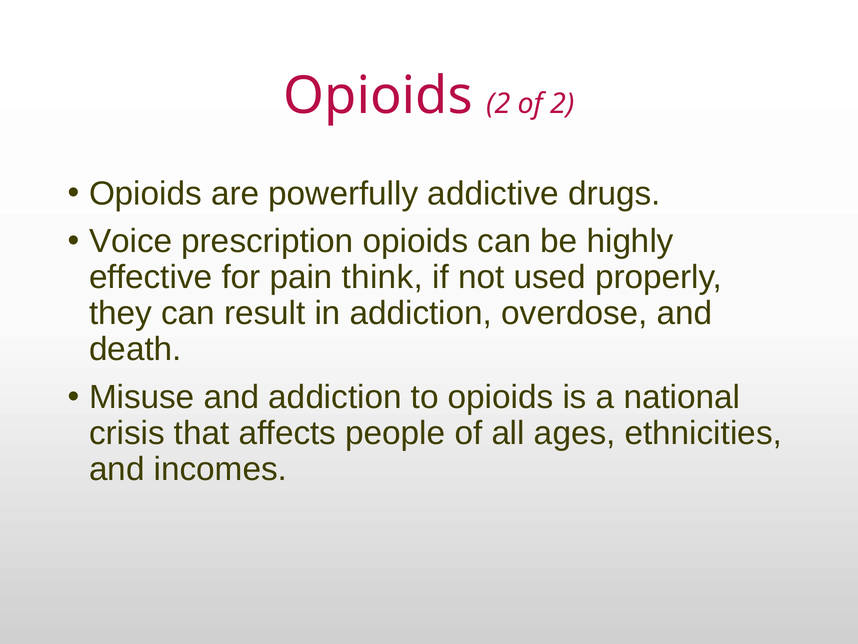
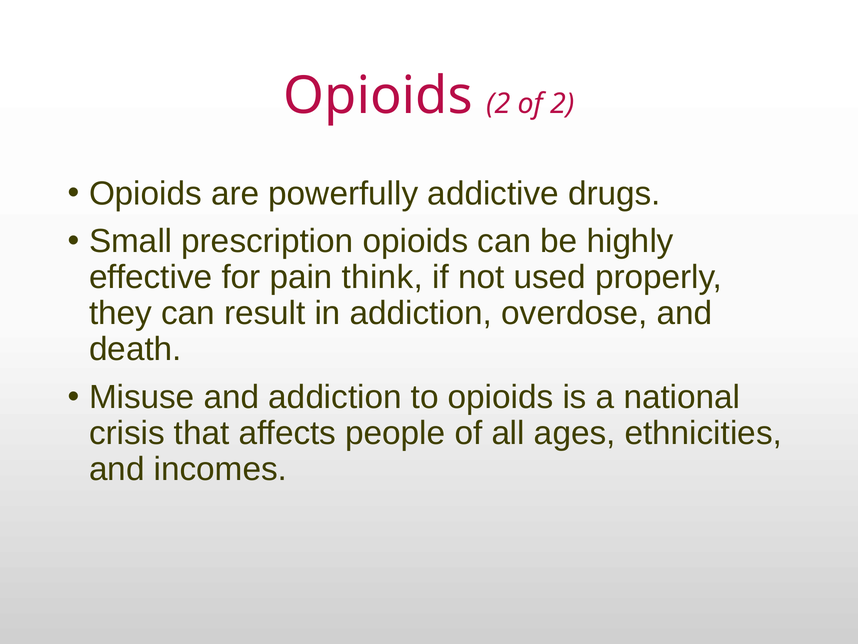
Voice: Voice -> Small (131, 241)
